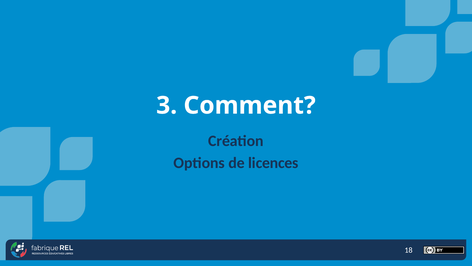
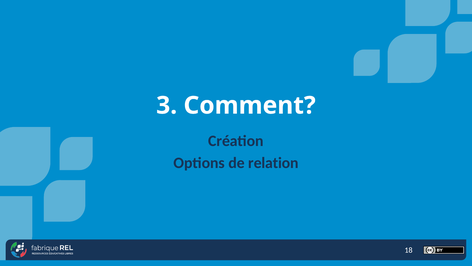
licences: licences -> relation (273, 163)
